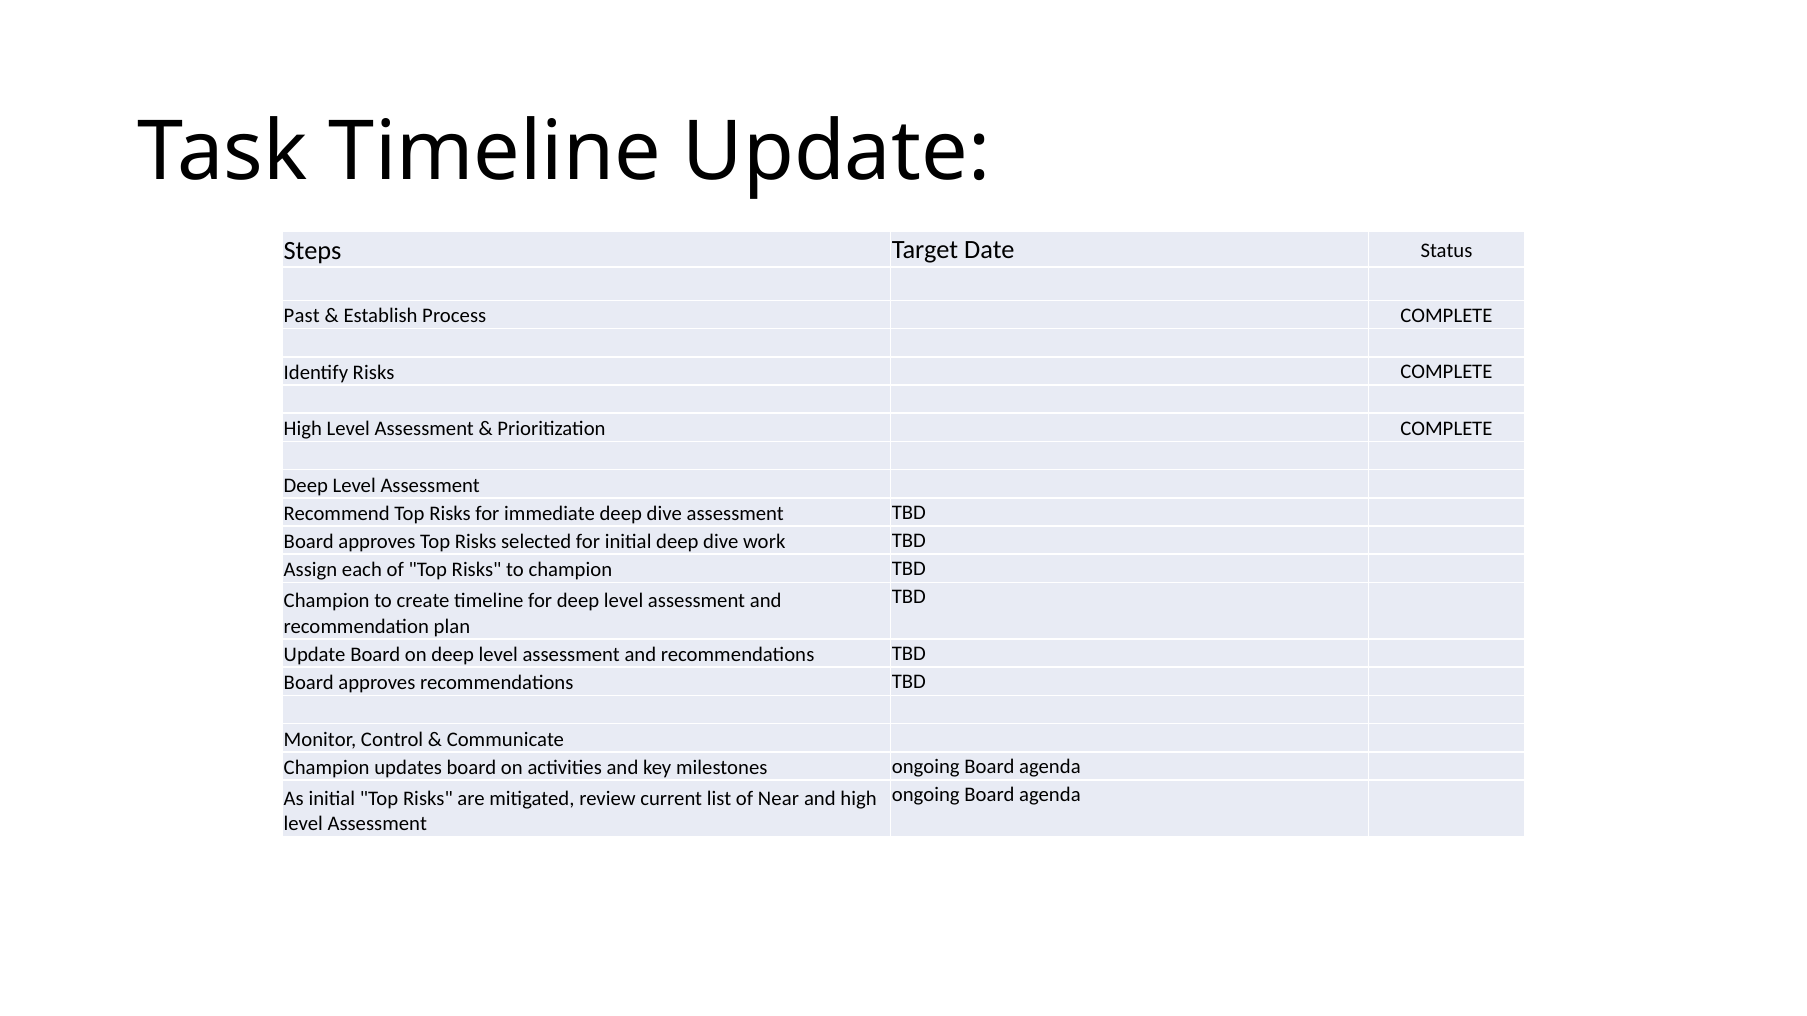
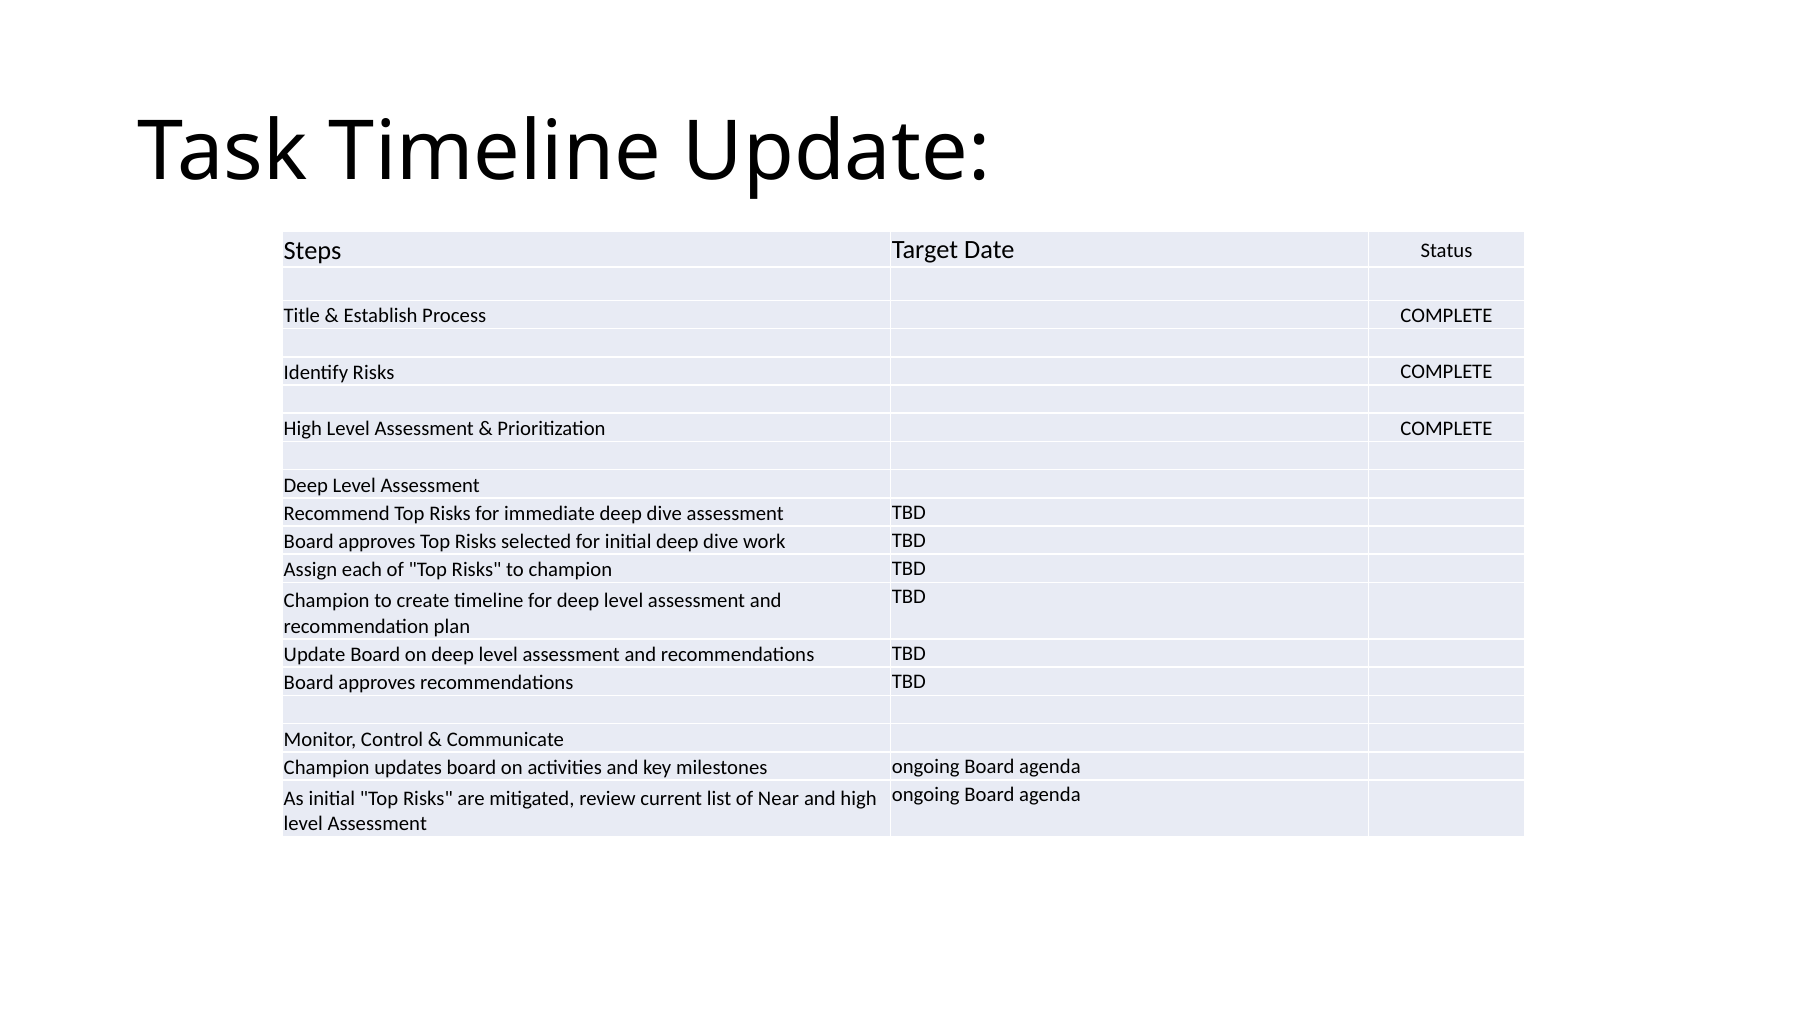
Past: Past -> Title (302, 316)
